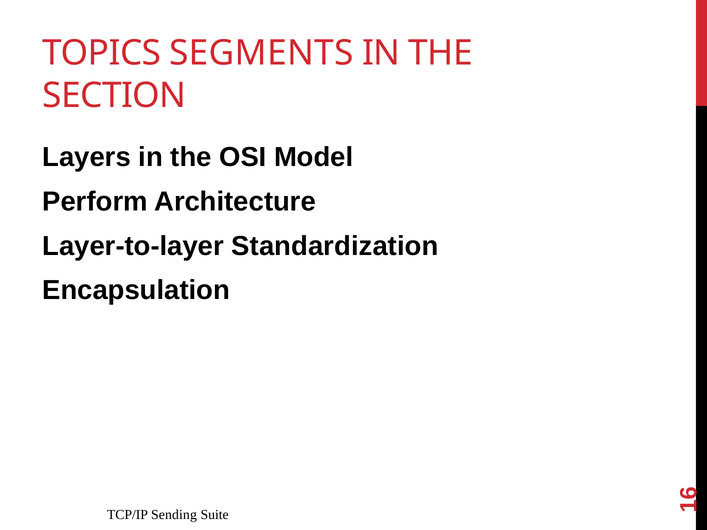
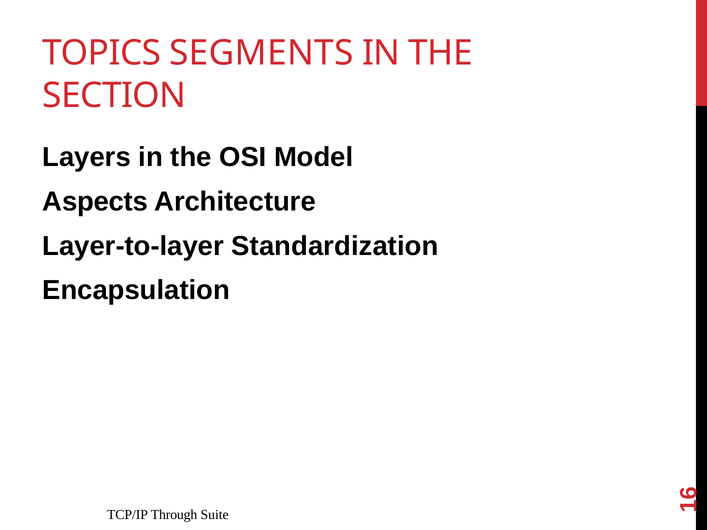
Perform: Perform -> Aspects (95, 202)
Sending: Sending -> Through (174, 515)
